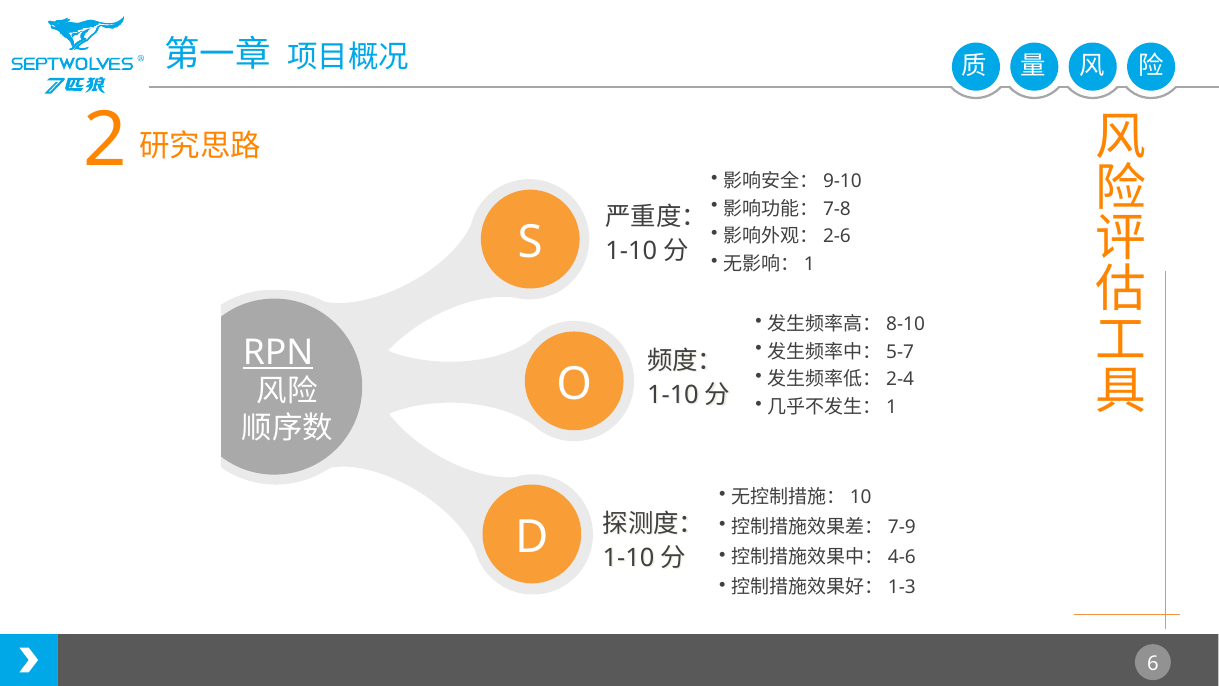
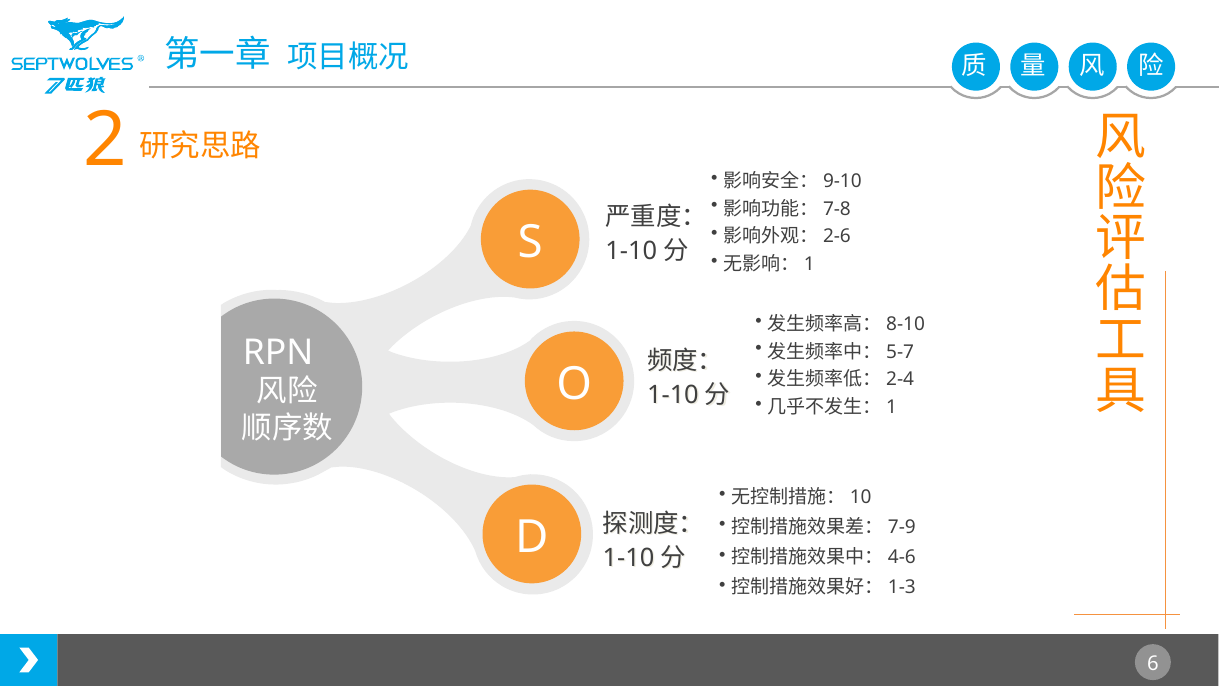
RPN underline: present -> none (278, 352)
